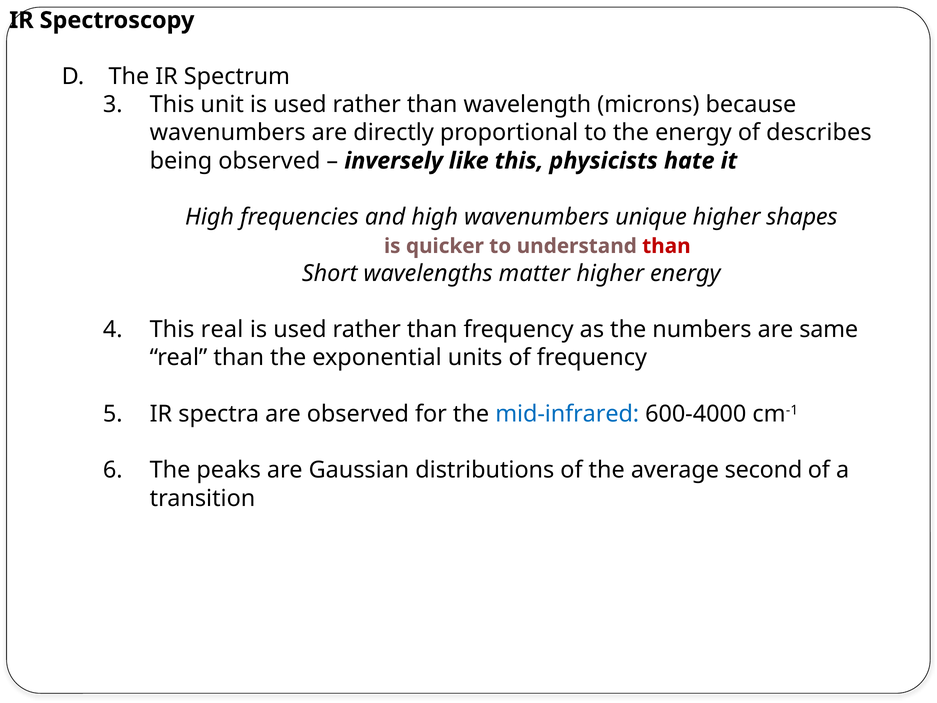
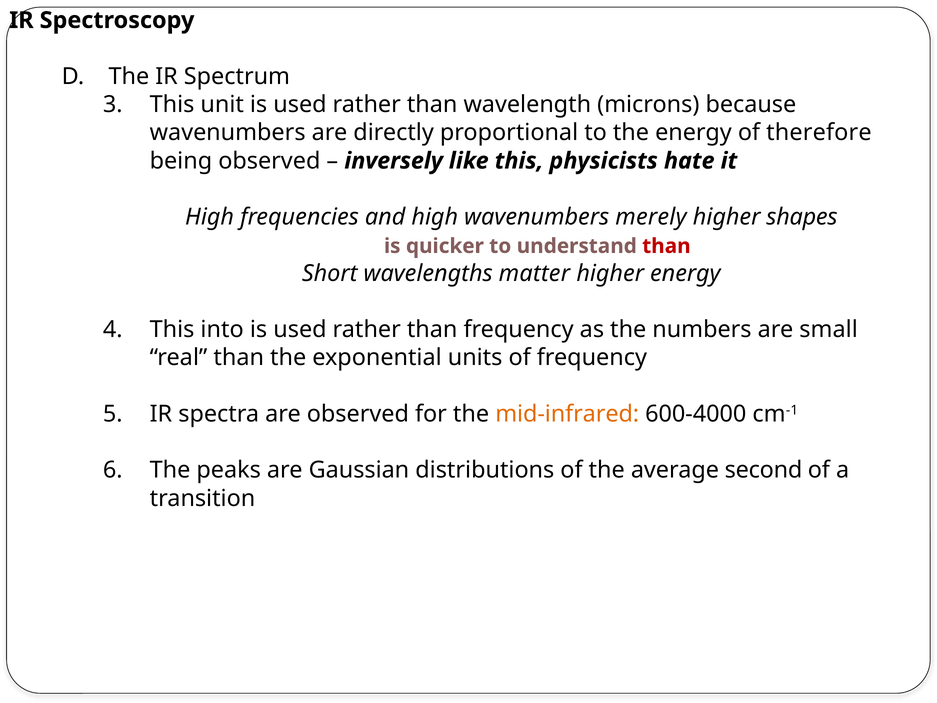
describes: describes -> therefore (819, 133)
unique: unique -> merely (651, 217)
This real: real -> into (222, 329)
same: same -> small (829, 329)
mid-infrared colour: blue -> orange (567, 414)
